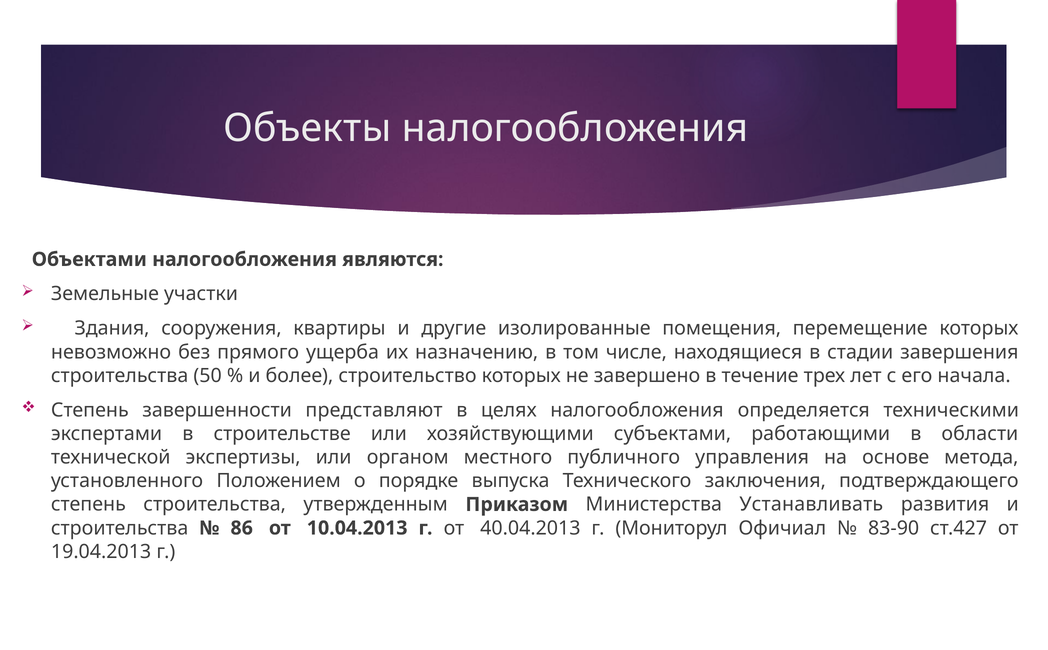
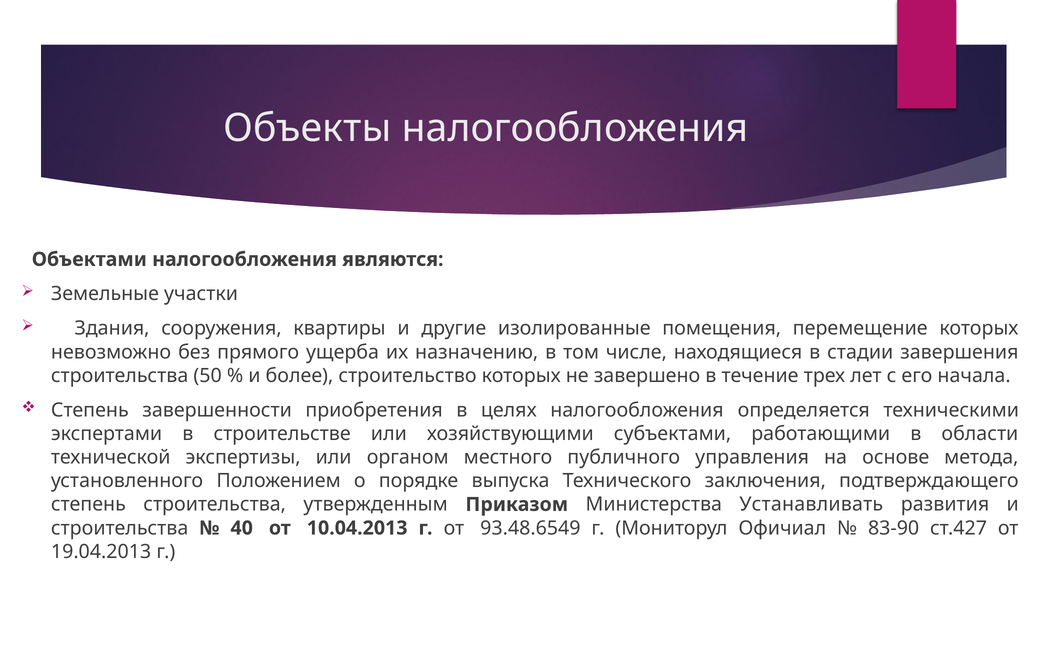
представляют: представляют -> приобретения (374, 410)
86: 86 -> 40 (242, 528)
40.04.2013: 40.04.2013 -> 93.48.6549 (530, 528)
